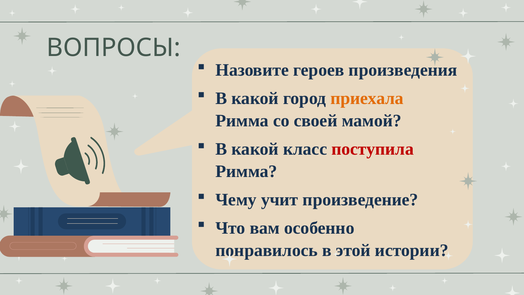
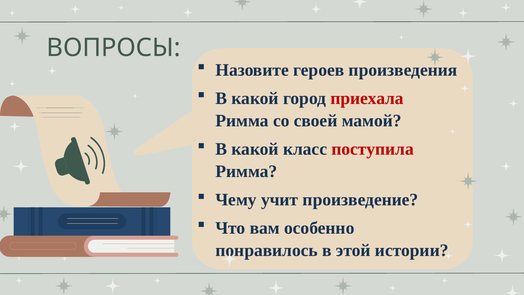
приехала colour: orange -> red (367, 98)
